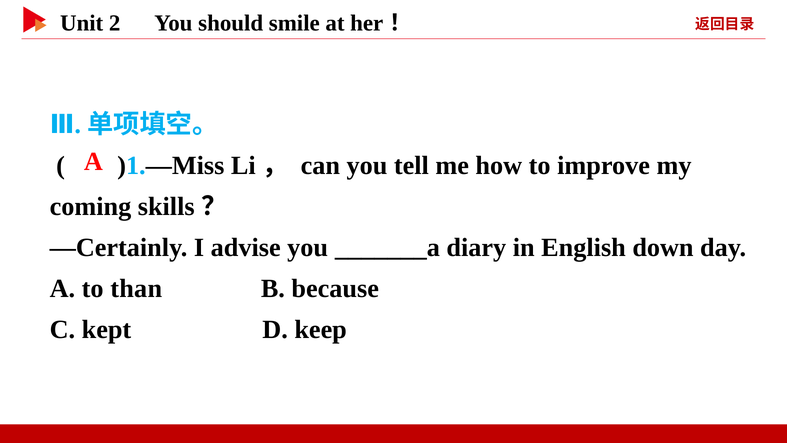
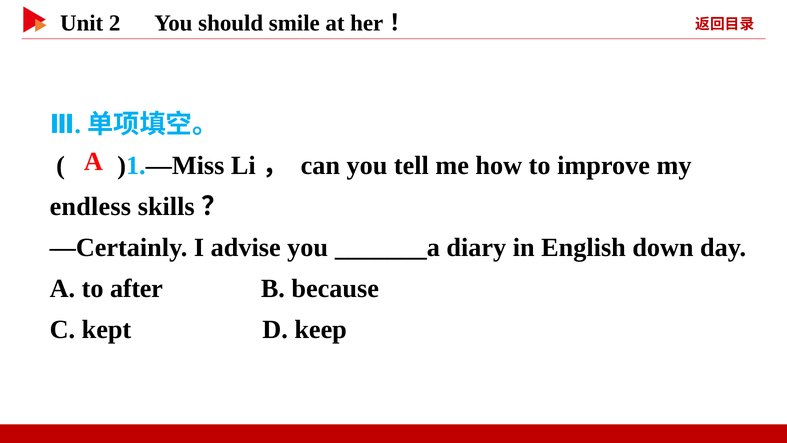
coming: coming -> endless (90, 206)
than: than -> after (136, 288)
